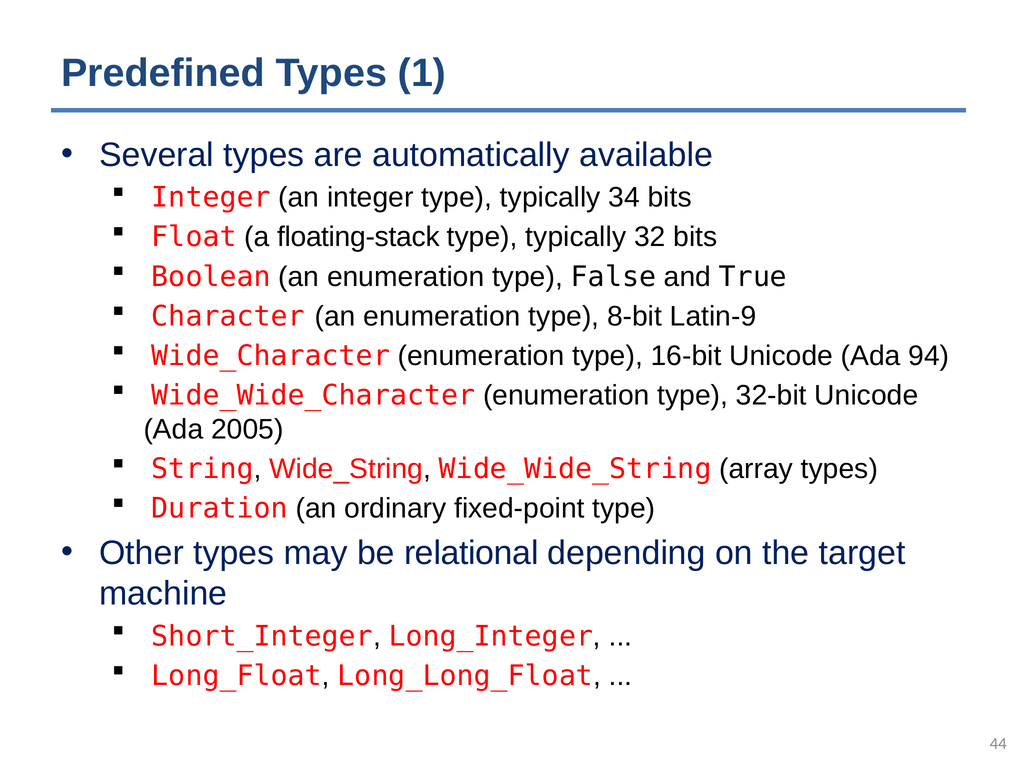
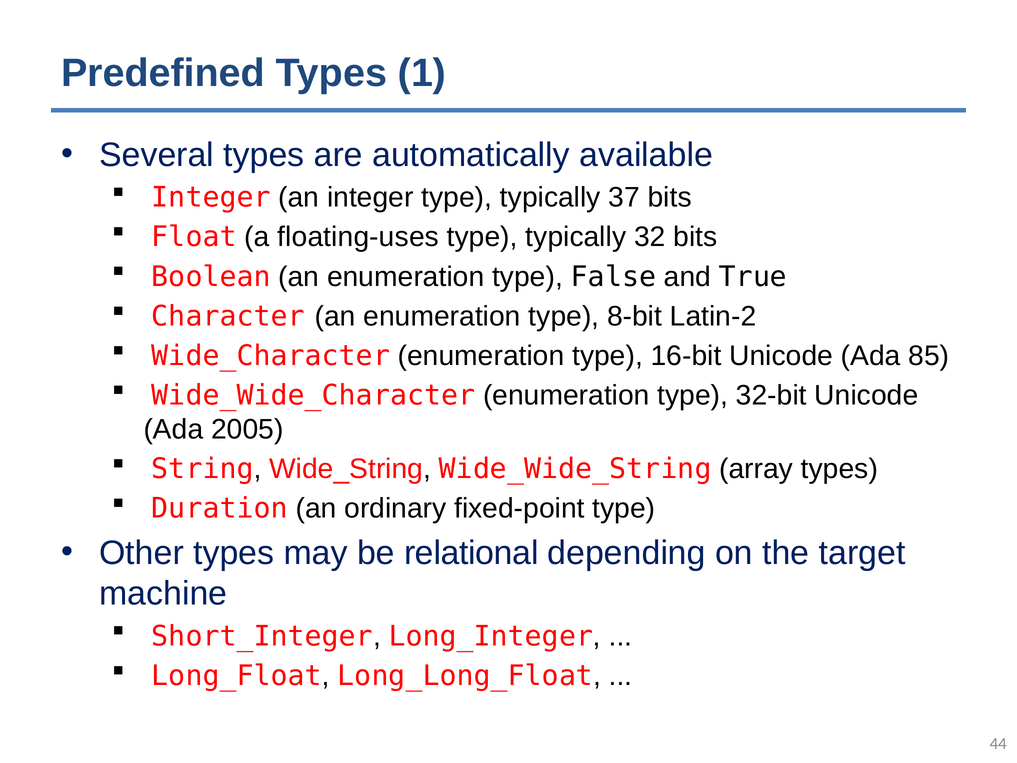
34: 34 -> 37 (624, 197)
floating-stack: floating-stack -> floating-uses (358, 237)
Latin-9: Latin-9 -> Latin-2 (713, 316)
94: 94 -> 85 (929, 356)
